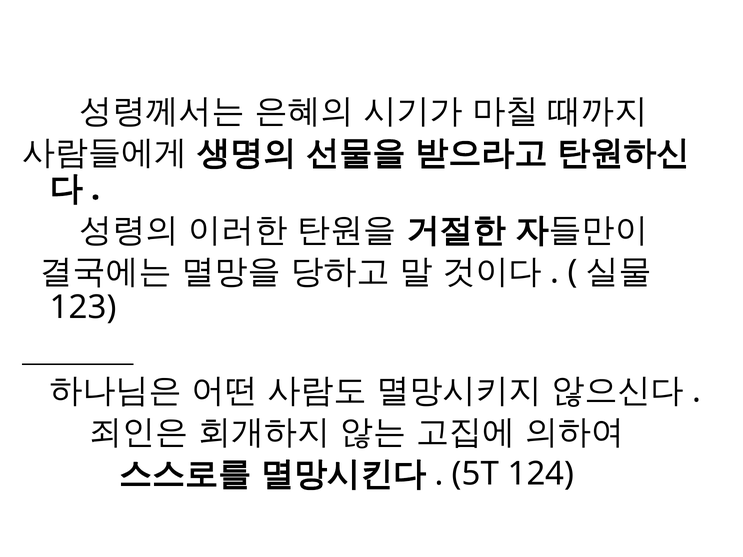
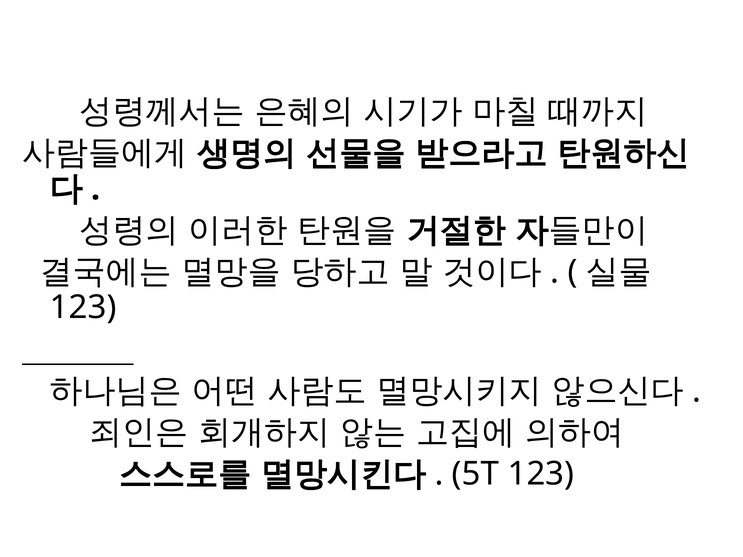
5T 124: 124 -> 123 (541, 474)
